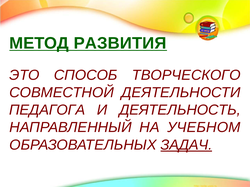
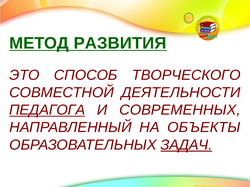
ПЕДАГОГА underline: none -> present (47, 110)
ДЕЯТЕЛЬНОСТЬ: ДЕЯТЕЛЬНОСТЬ -> СОВРЕМЕННЫХ (180, 110)
УЧЕБНОМ: УЧЕБНОМ -> ОБЪЕКТЫ (204, 128)
